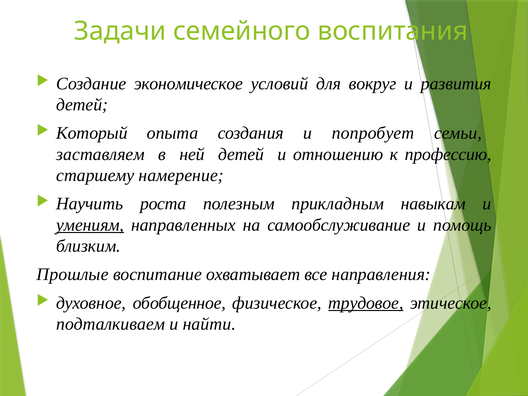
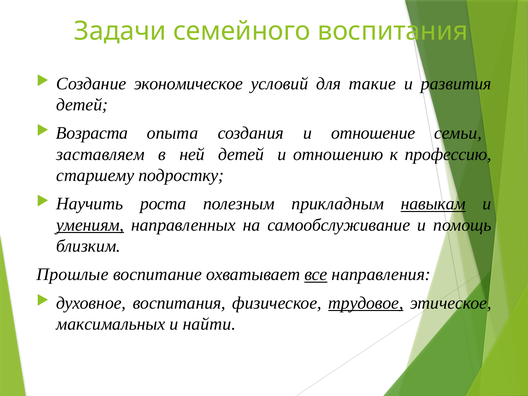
вокруг: вокруг -> такие (372, 84)
Который: Который -> Возраста (92, 133)
попробует: попробует -> отношение (373, 133)
намерение: намерение -> подростку (181, 175)
навыкам underline: none -> present (433, 204)
все underline: none -> present (316, 275)
духовное обобщенное: обобщенное -> воспитания (179, 303)
подталкиваем: подталкиваем -> максимальных (111, 324)
